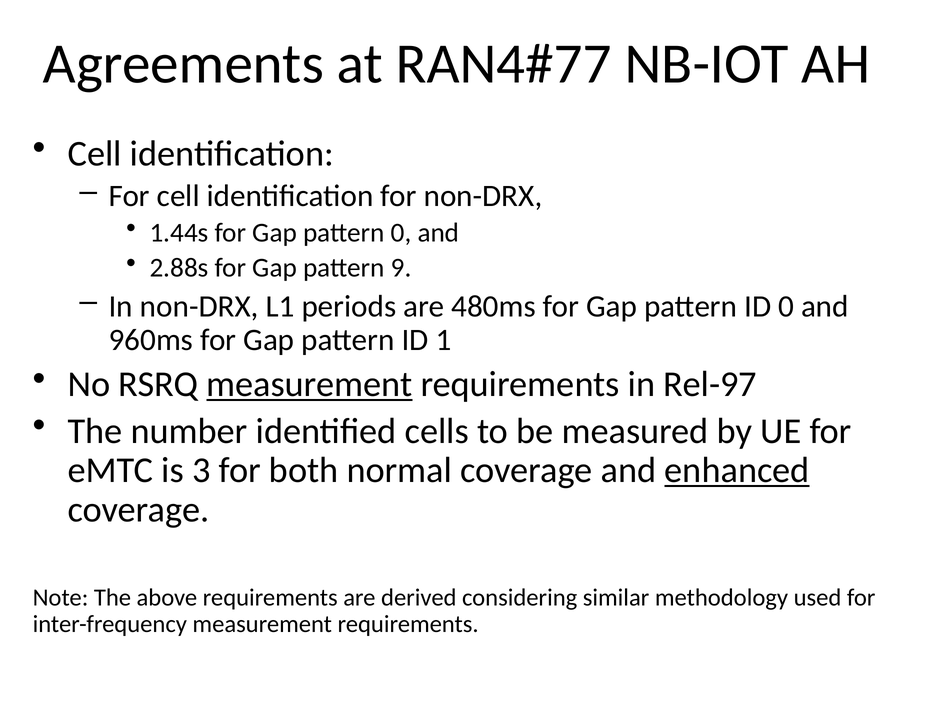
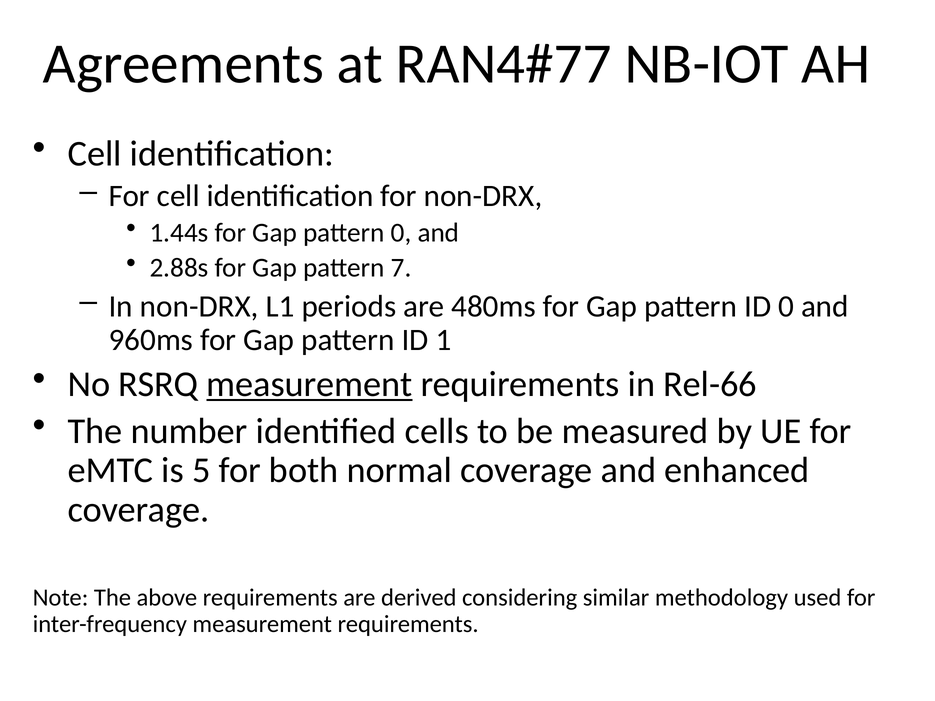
9: 9 -> 7 (401, 268)
Rel-97: Rel-97 -> Rel-66 (710, 385)
3: 3 -> 5 (201, 471)
enhanced underline: present -> none (737, 471)
